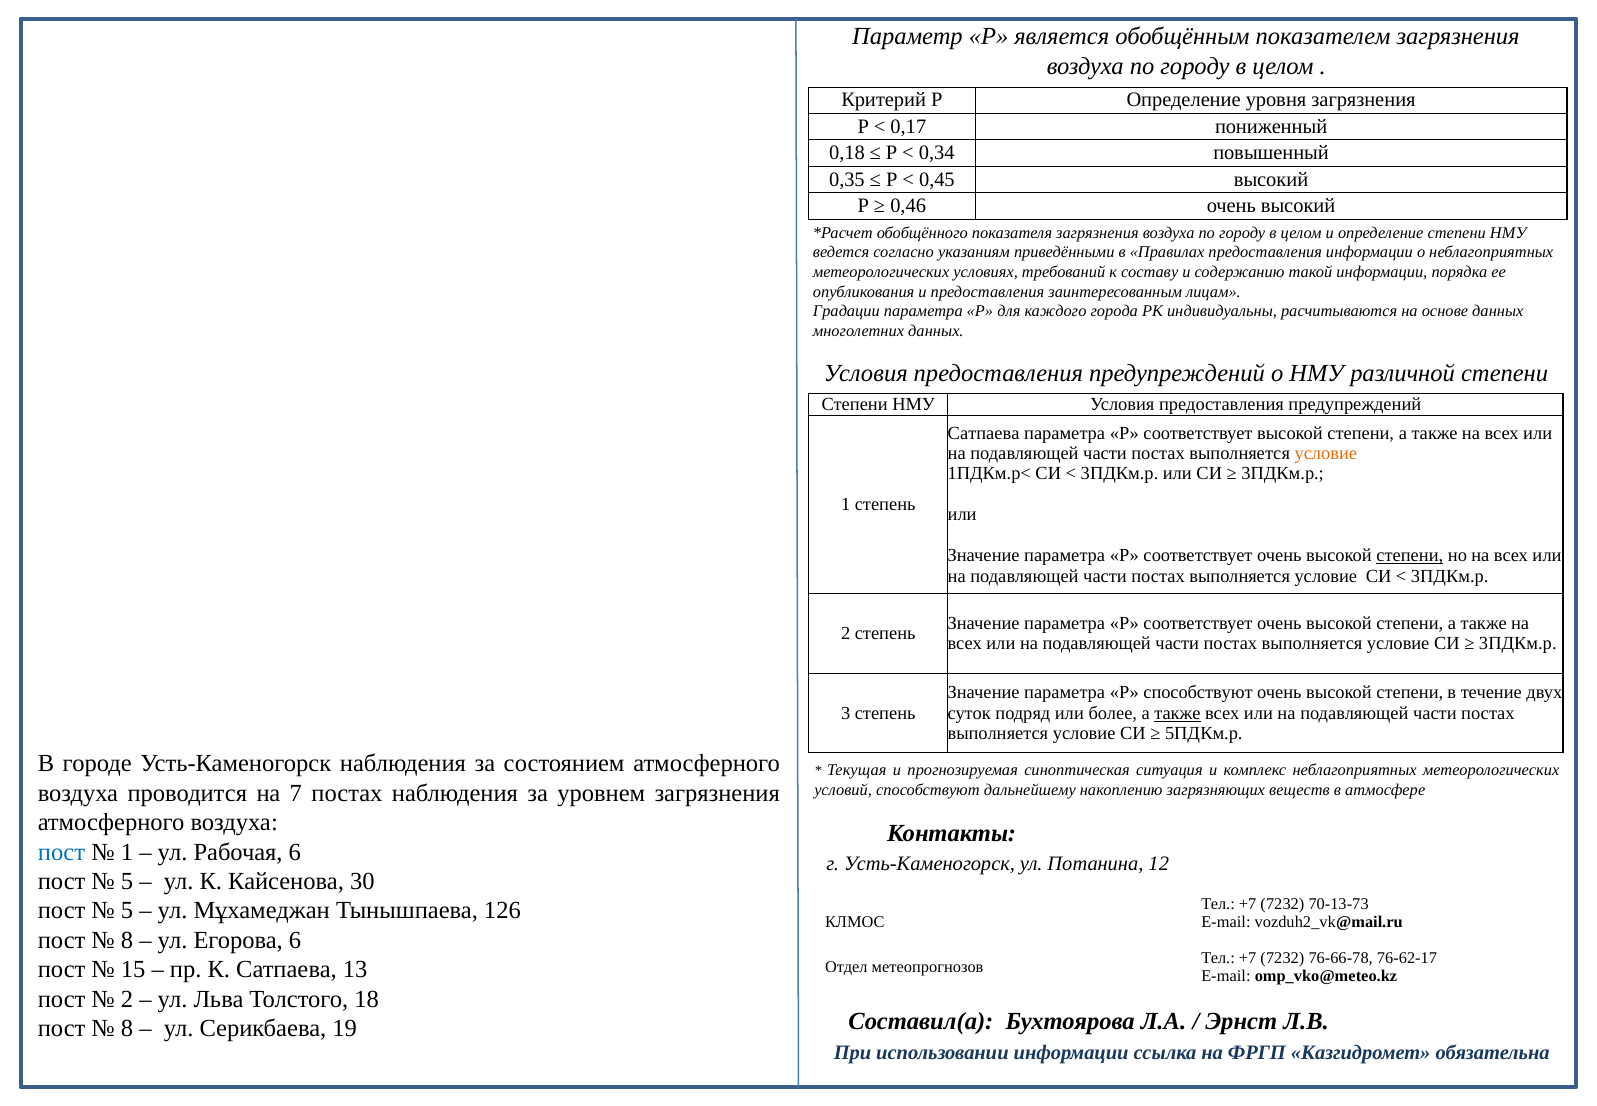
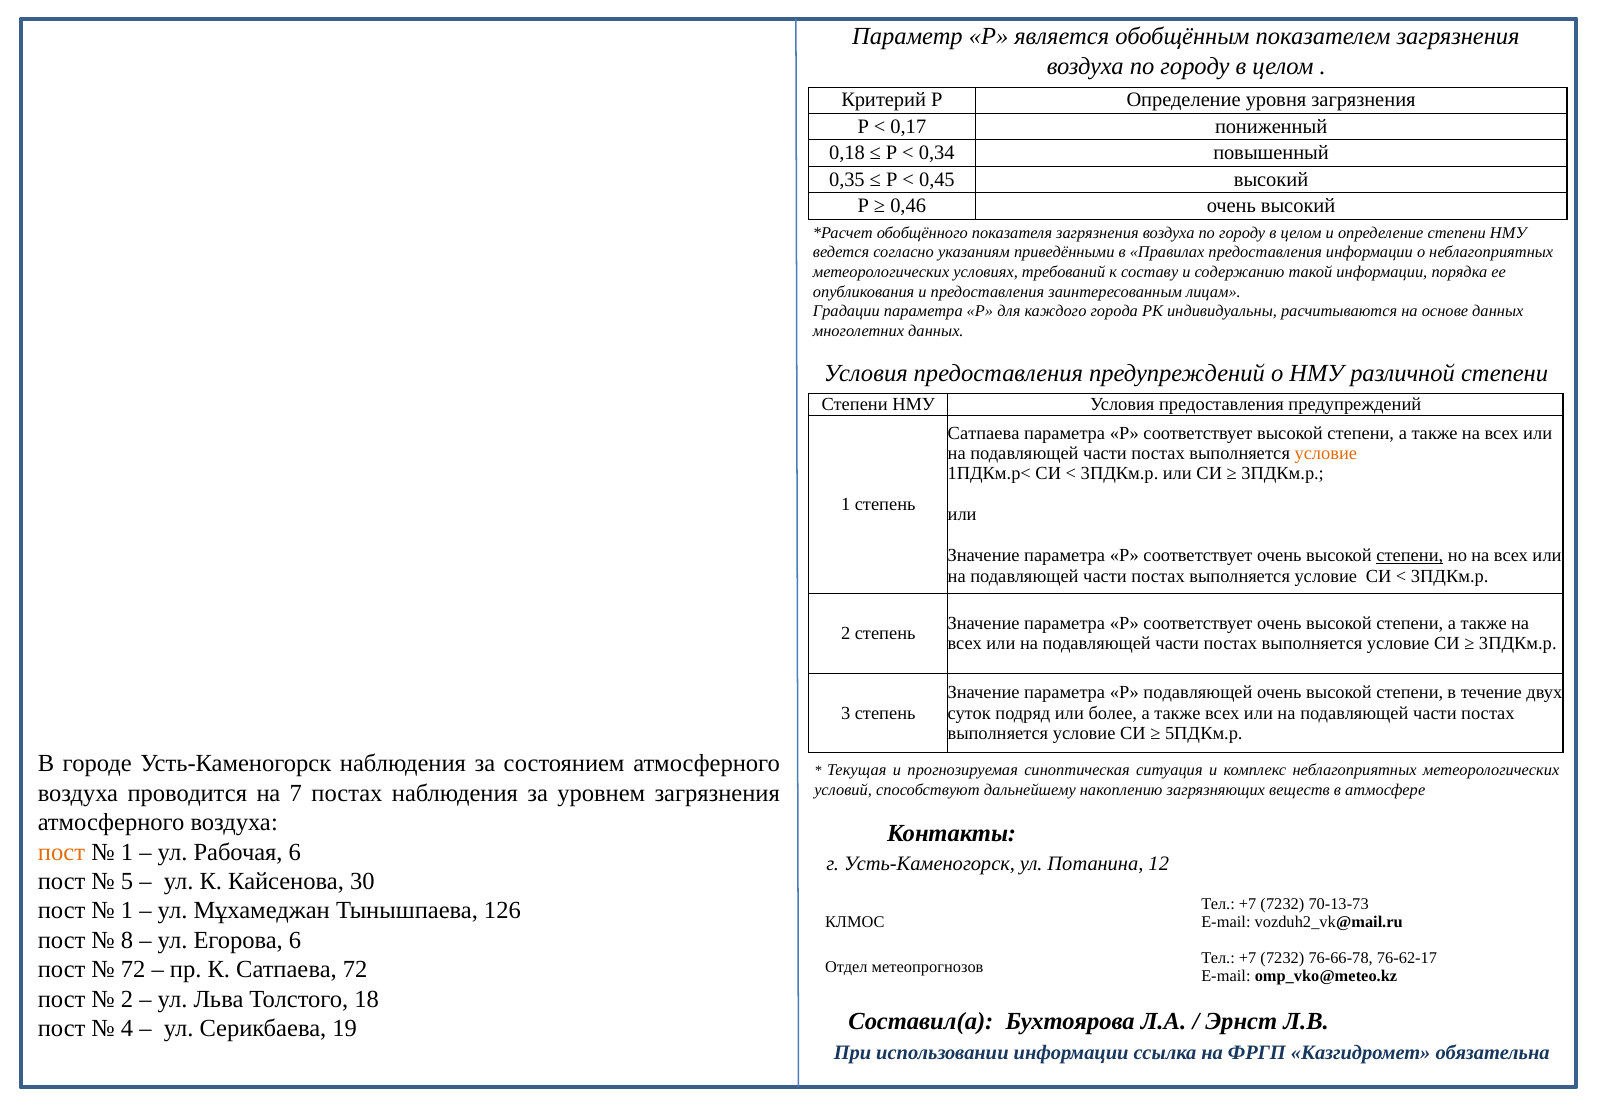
Р способствуют: способствуют -> подавляющей (1198, 692)
также underline: present -> none (1177, 713)
пост colour: blue -> orange (61, 852)
5: 5 -> 1 (127, 911)
15: 15 -> 72 (133, 970)
Сатпаева 13: 13 -> 72 (355, 970)
8: 8 -> 4 (127, 1028)
